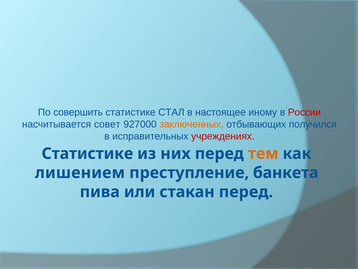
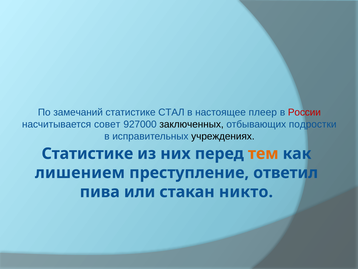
совершить: совершить -> замечаний (78, 112)
иному: иному -> плеер (263, 112)
заключенных colour: orange -> black (192, 124)
получился: получился -> подростки (313, 124)
учреждениях colour: red -> black (223, 136)
банкета: банкета -> ответил (286, 172)
стакан перед: перед -> никто (246, 192)
